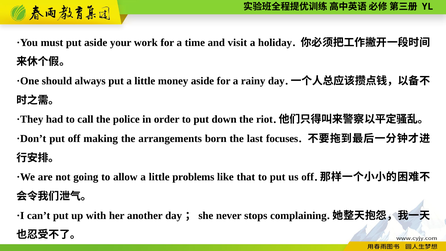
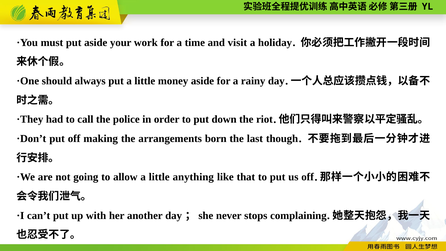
focuses: focuses -> though (282, 139)
problems: problems -> anything (193, 177)
